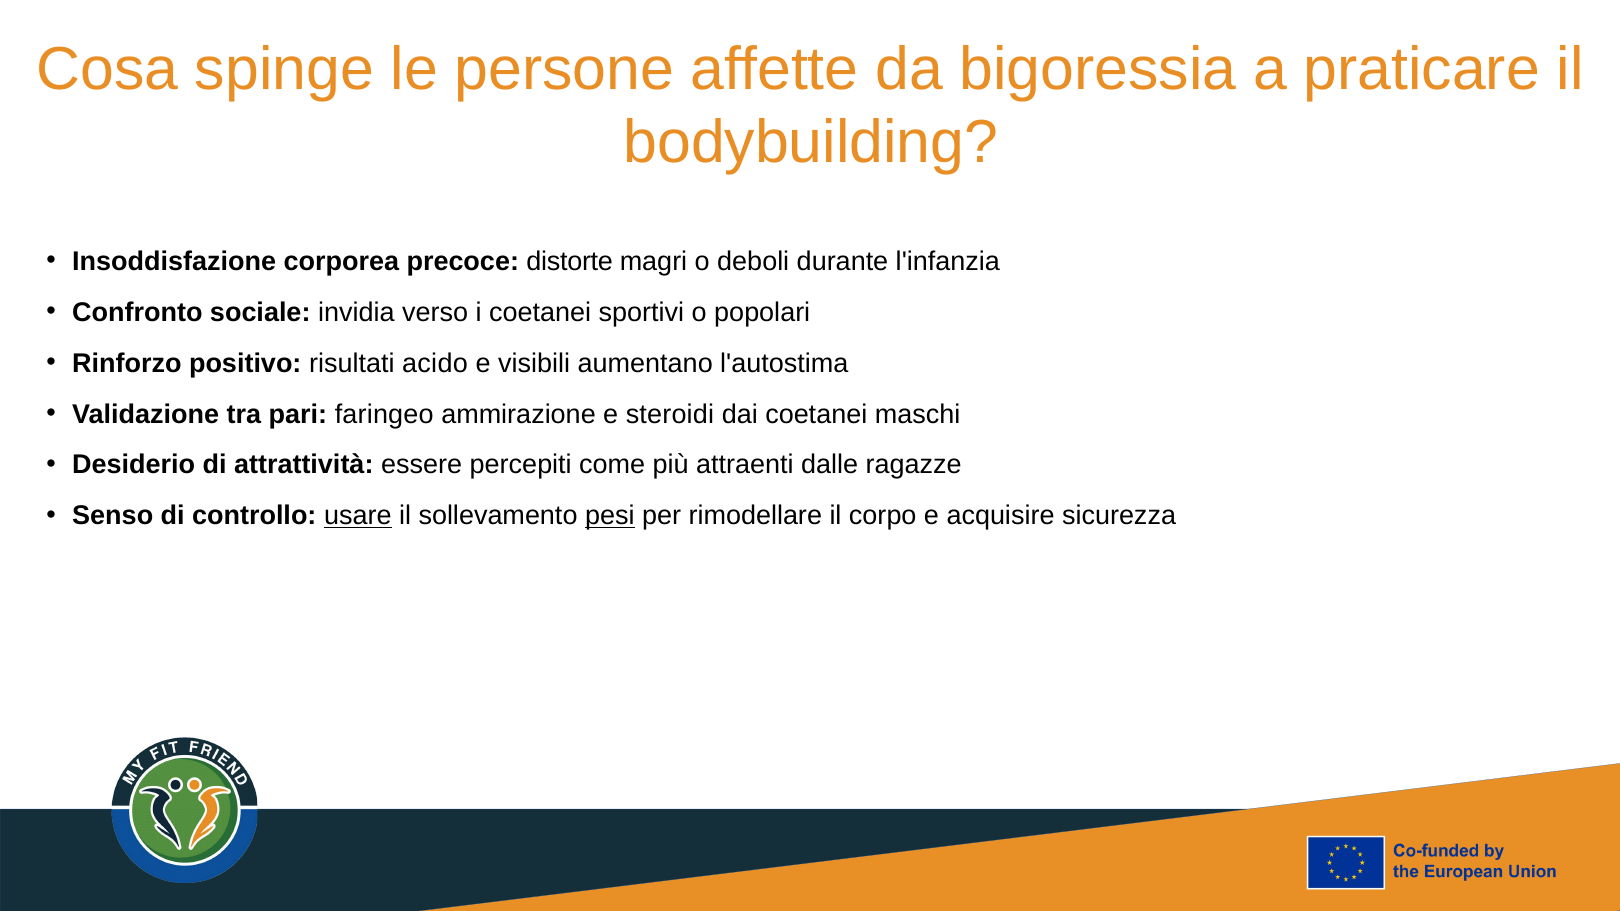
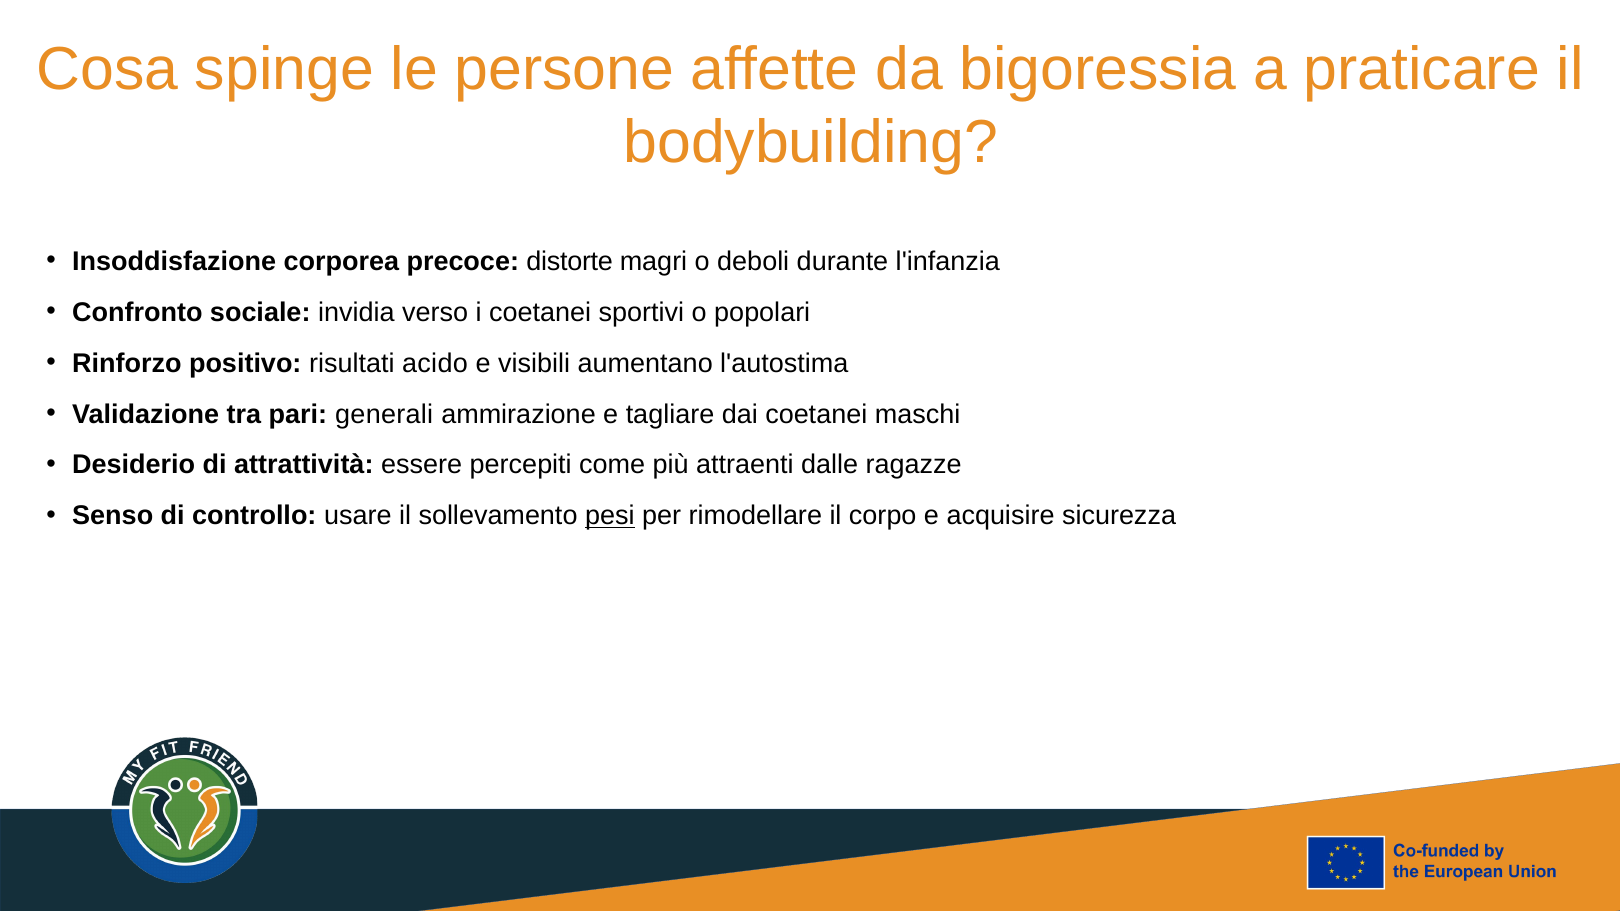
faringeo: faringeo -> generali (384, 414)
steroidi: steroidi -> tagliare (670, 414)
usare underline: present -> none (358, 516)
